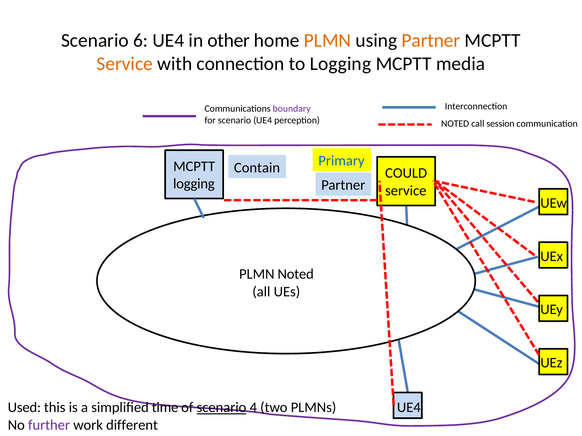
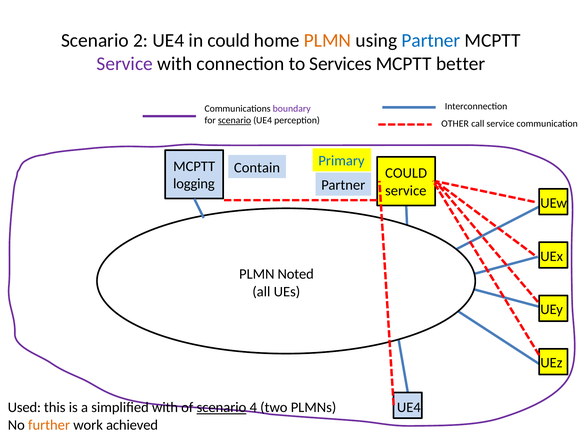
6: 6 -> 2 (141, 41)
in other: other -> could (229, 41)
Partner colour: orange -> blue (431, 41)
Service colour: orange -> purple (125, 64)
to Logging: Logging -> Services (341, 64)
media: media -> better (461, 64)
scenario underline: none -> present (235, 121)
NOTED: NOTED -> OTHER (455, 124)
call session: session -> service (500, 124)
simplified time: time -> with (165, 408)
further colour: purple -> orange (49, 425)
different: different -> achieved (132, 425)
